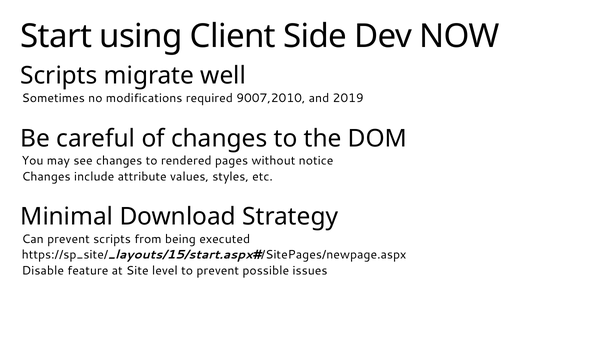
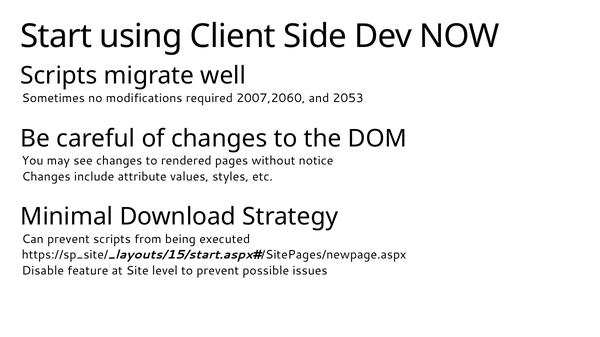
9007,2010: 9007,2010 -> 2007,2060 (271, 98)
2019: 2019 -> 2053 (348, 98)
